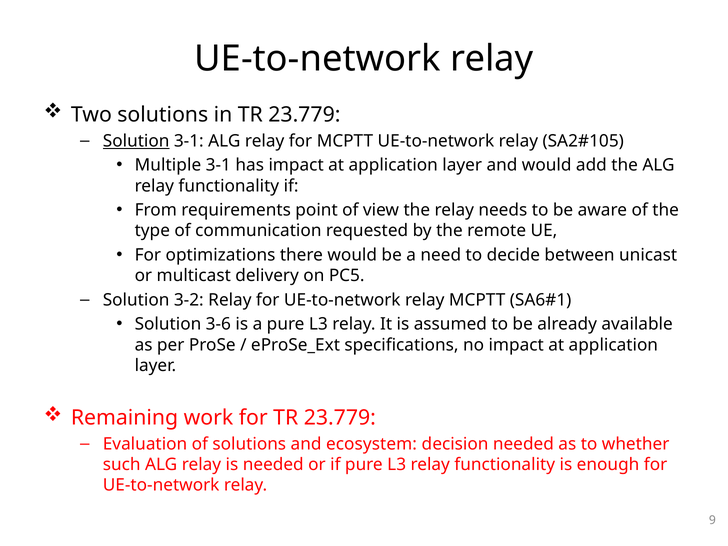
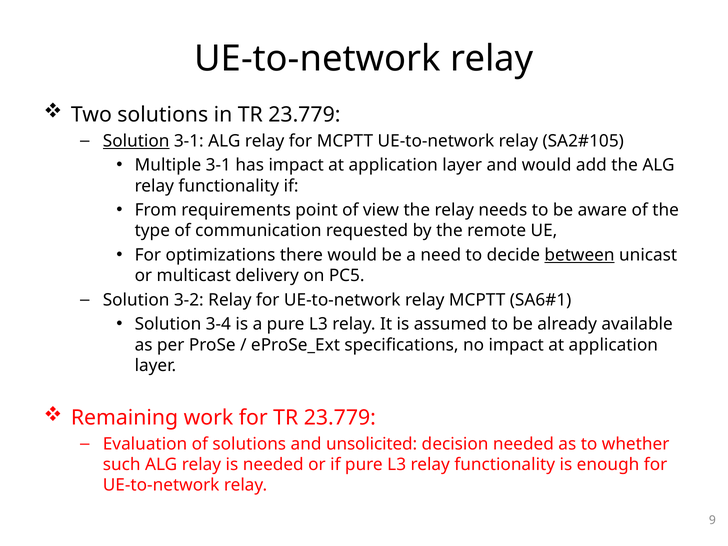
between underline: none -> present (580, 255)
3-6: 3-6 -> 3-4 (218, 324)
ecosystem: ecosystem -> unsolicited (372, 444)
